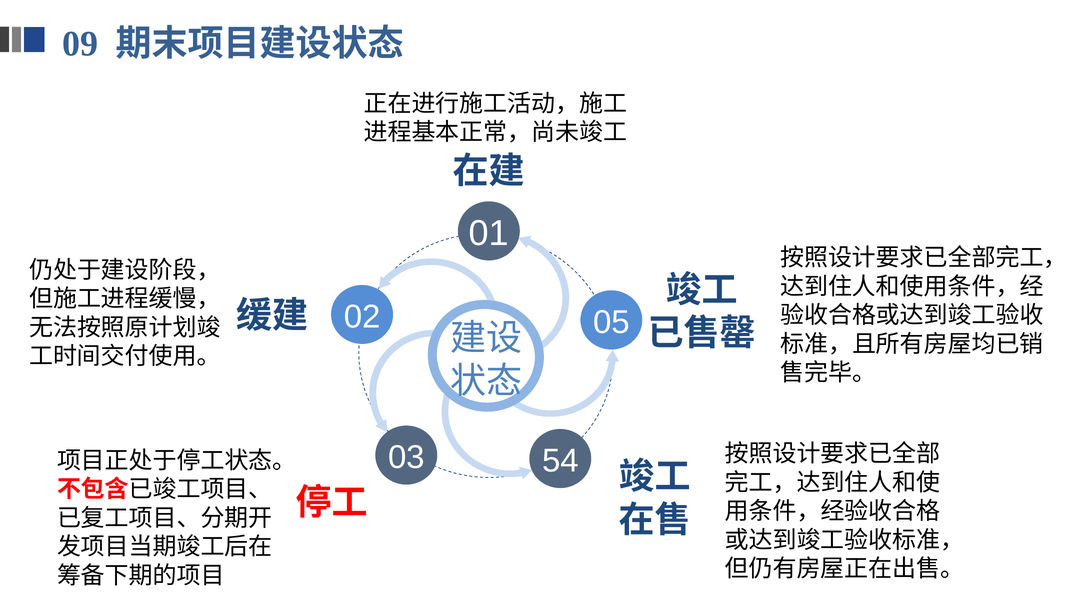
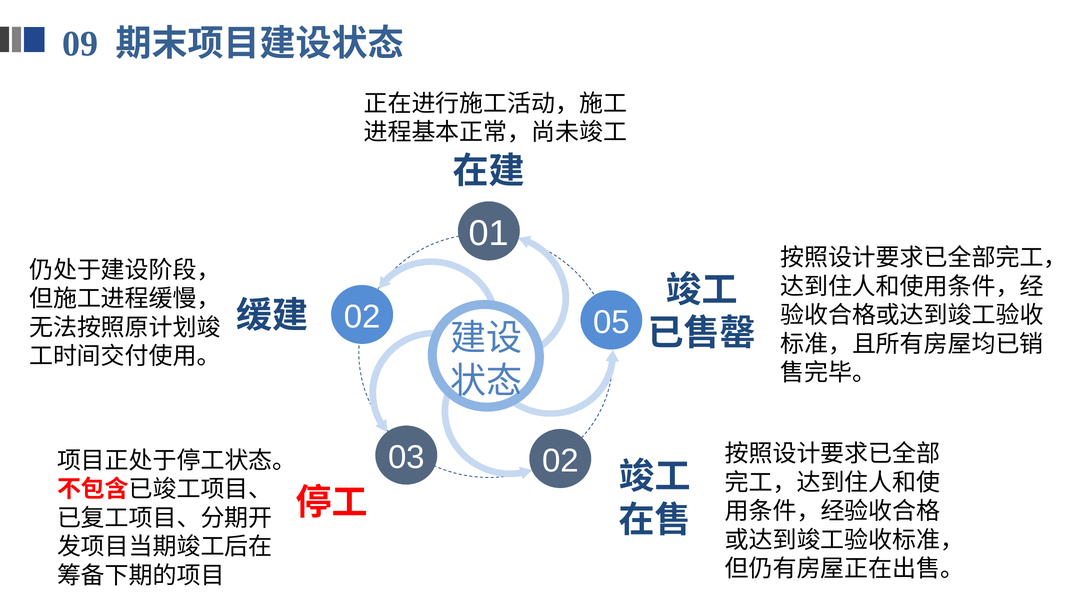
03 54: 54 -> 02 (560, 461)
